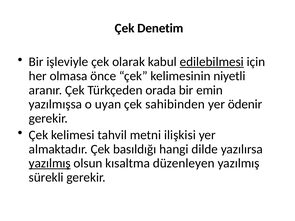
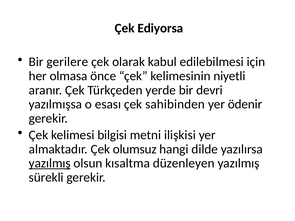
Denetim: Denetim -> Ediyorsa (160, 28)
işleviyle: işleviyle -> gerilere (67, 62)
edilebilmesi underline: present -> none (212, 62)
orada: orada -> yerde (161, 90)
emin: emin -> devri (210, 90)
uyan: uyan -> esası (108, 104)
tahvil: tahvil -> bilgisi (112, 135)
basıldığı: basıldığı -> olumsuz (135, 149)
